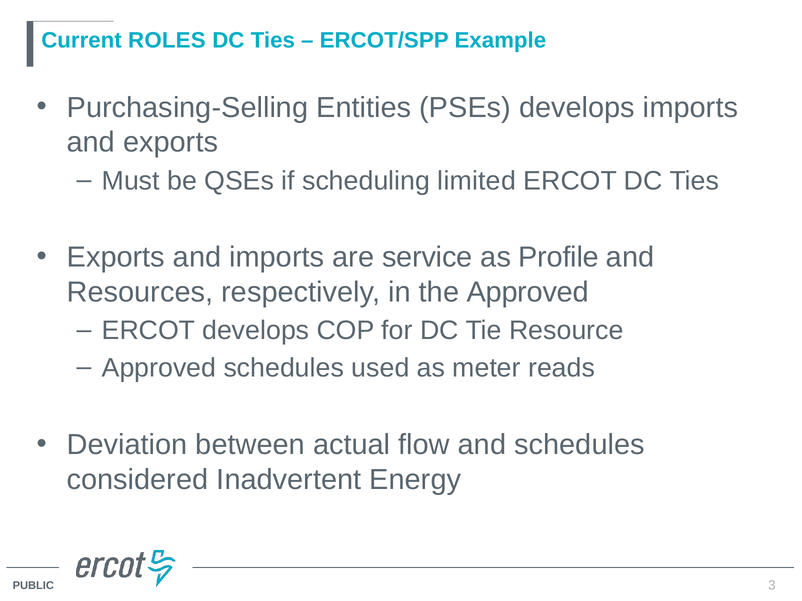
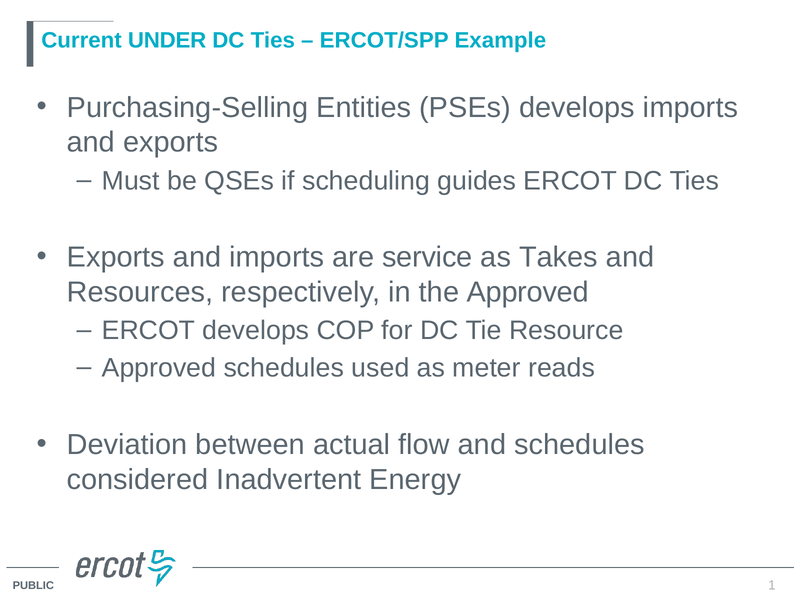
ROLES: ROLES -> UNDER (167, 40)
limited: limited -> guides (477, 181)
Profile: Profile -> Takes (558, 258)
3: 3 -> 1 (772, 586)
